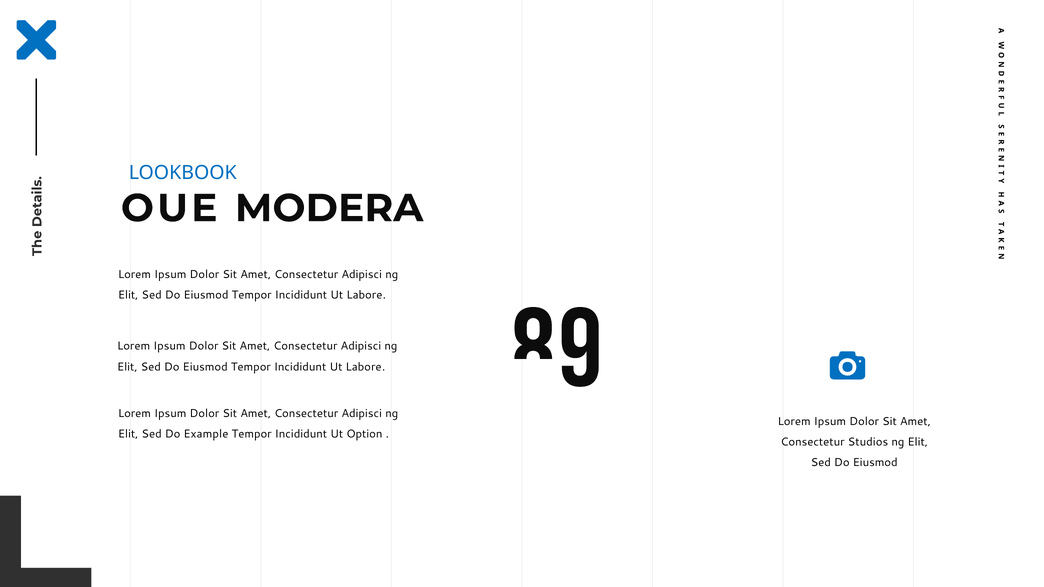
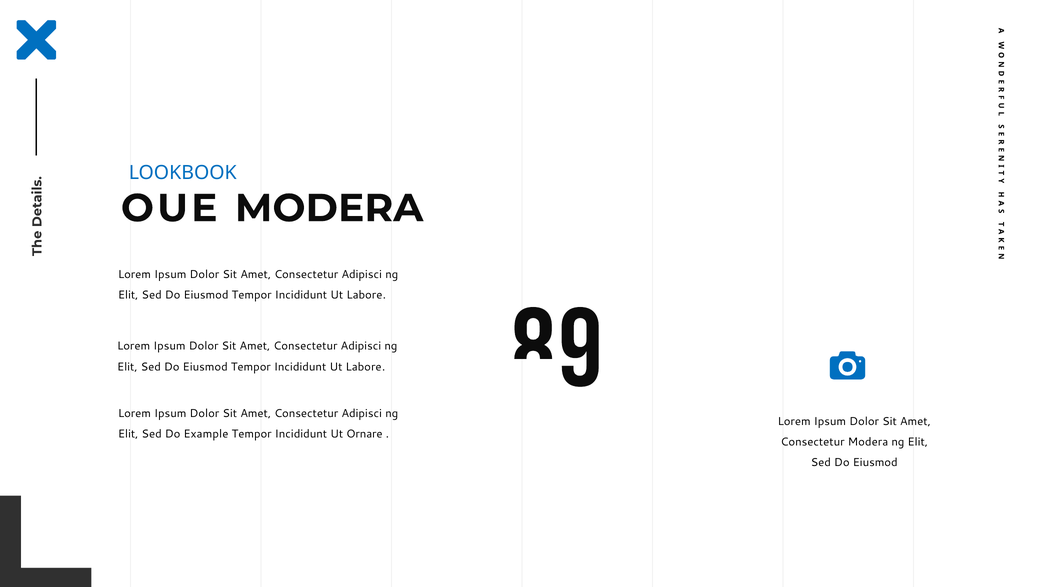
Option: Option -> Ornare (364, 434)
Consectetur Studios: Studios -> Modera (868, 442)
